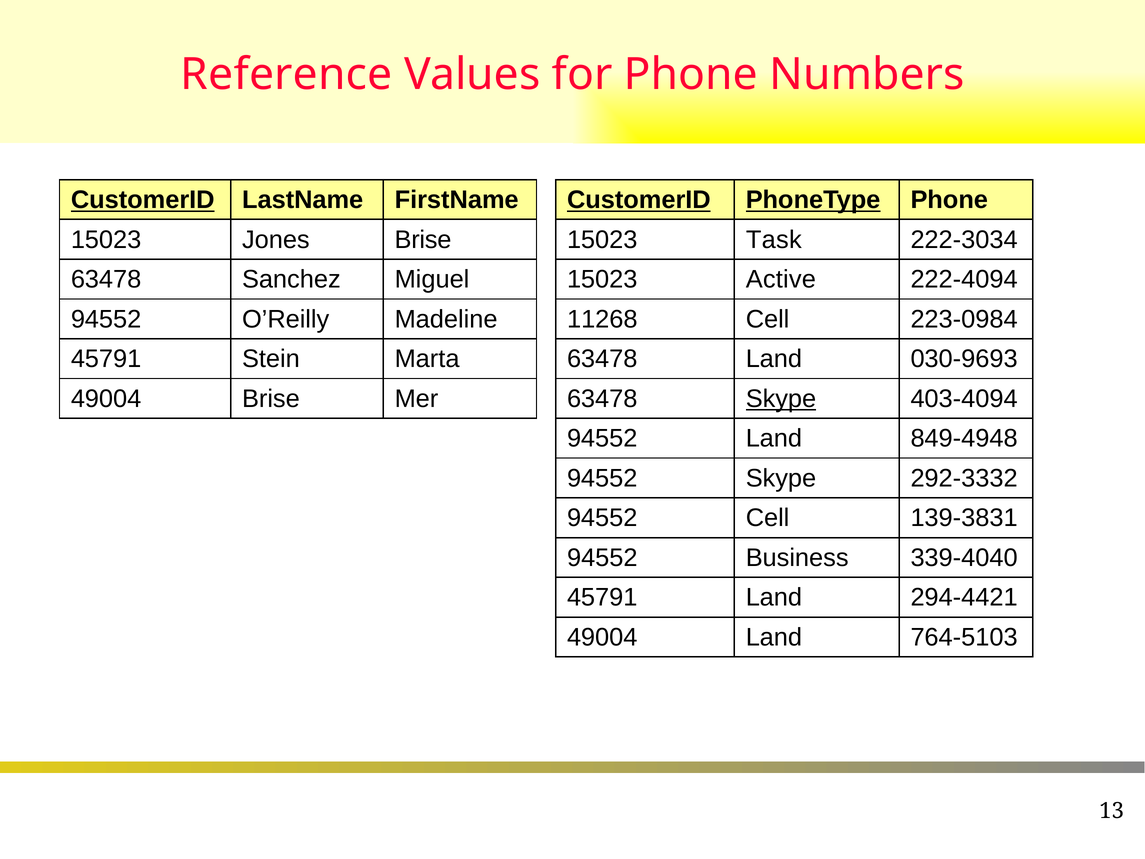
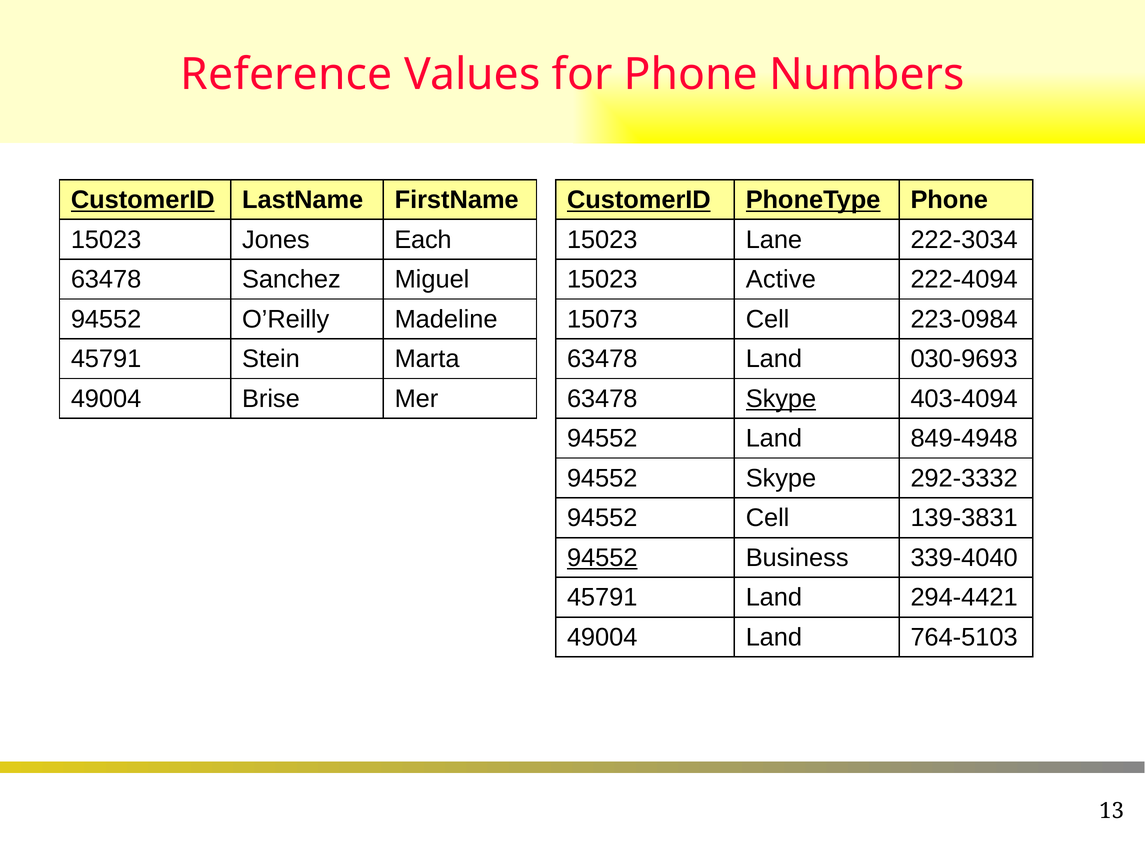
Jones Brise: Brise -> Each (423, 240)
Task: Task -> Lane (774, 240)
11268: 11268 -> 15073 (602, 319)
94552 underline: none -> present (602, 558)
